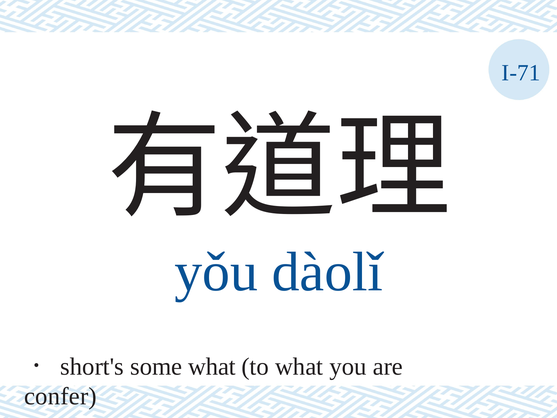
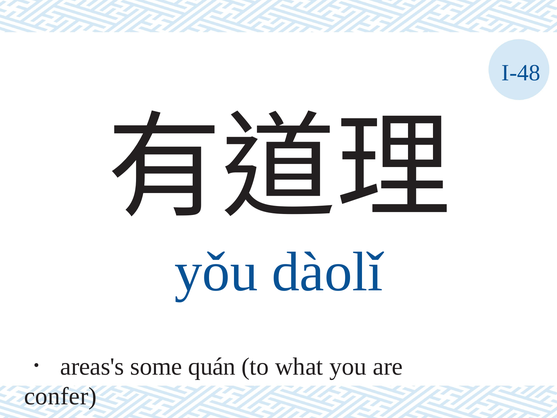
I-71: I-71 -> I-48 (521, 73)
short's: short's -> areas's (92, 367)
some what: what -> quán (212, 367)
